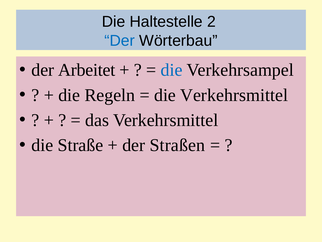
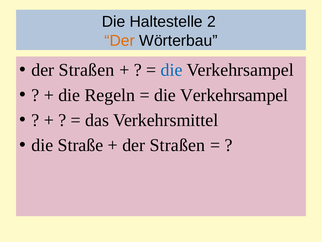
Der colour: blue -> orange (120, 41)
Arbeitet: Arbeitet -> Straßen (86, 70)
Verkehrsmittel: Verkehrsmittel -> Verkehrsampel (234, 95)
